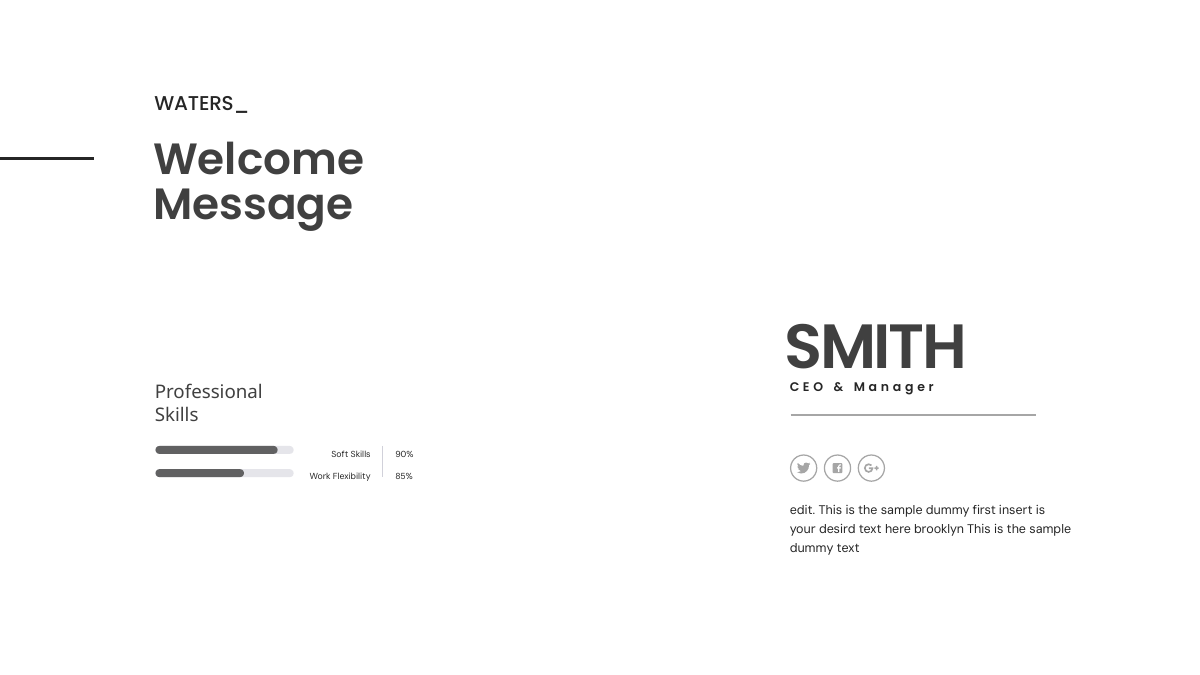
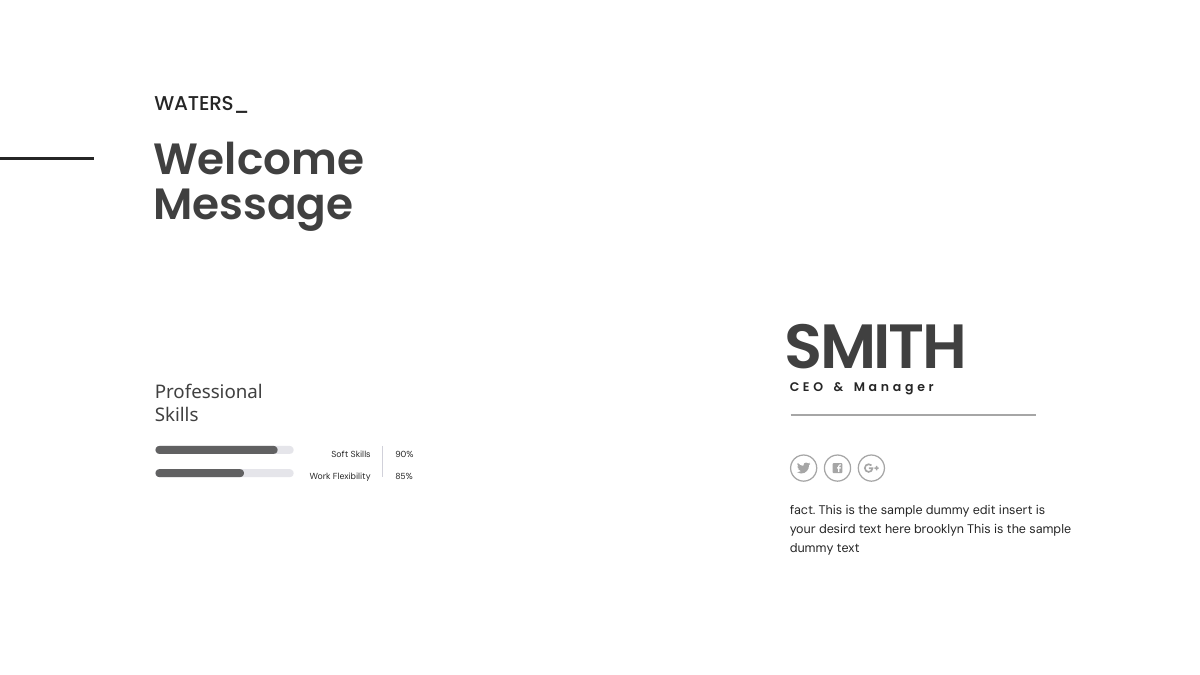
edit: edit -> fact (803, 511)
first: first -> edit (984, 511)
